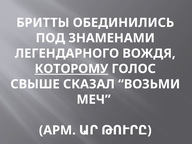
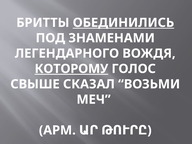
ОБЕДИНИЛИСЬ underline: none -> present (123, 23)
